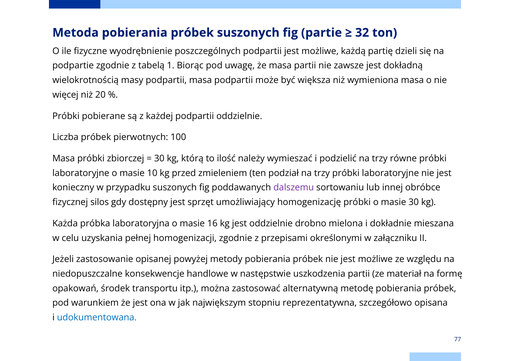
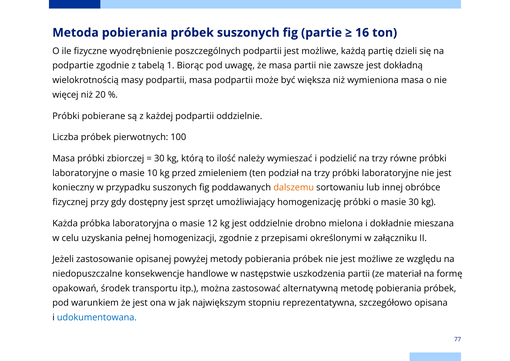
32: 32 -> 16 (362, 33)
dalszemu colour: purple -> orange (294, 187)
silos: silos -> przy (100, 202)
16: 16 -> 12 (212, 223)
